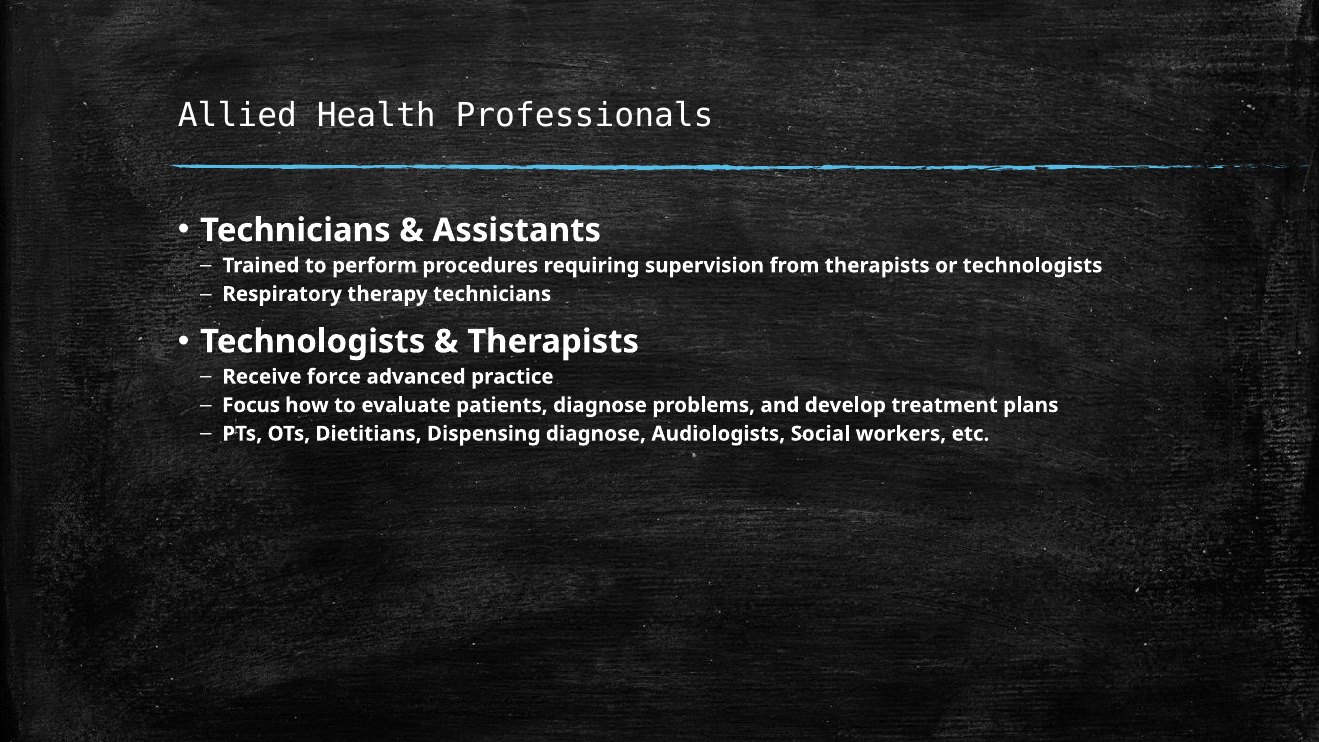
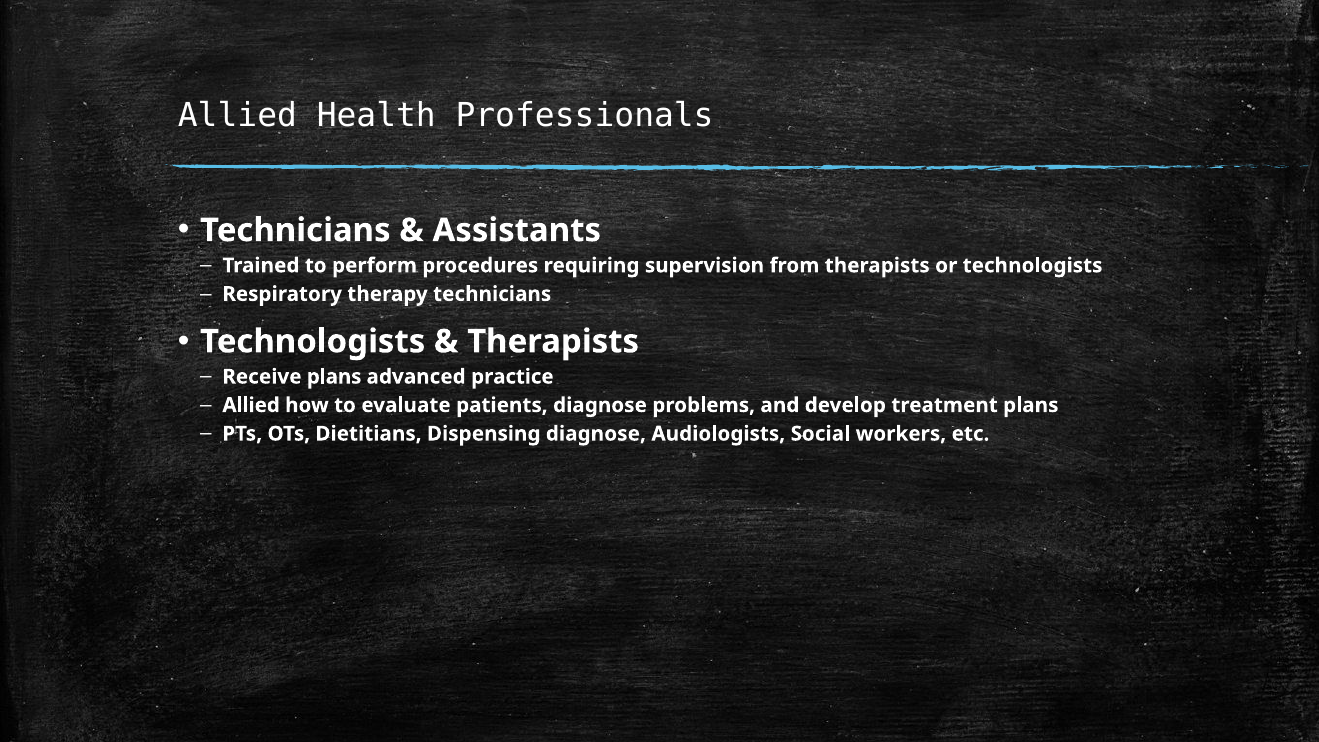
Receive force: force -> plans (334, 377)
Focus: Focus -> Allied (251, 405)
